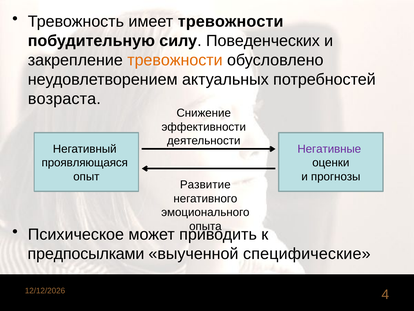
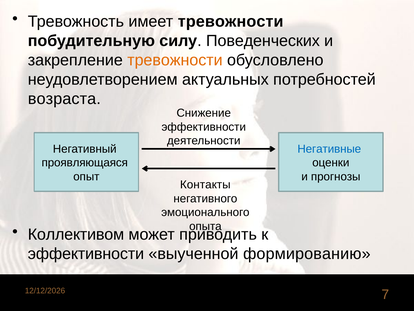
Негативные colour: purple -> blue (329, 149)
Развитие: Развитие -> Контакты (205, 185)
Психическое: Психическое -> Коллективом (76, 234)
предпосылками: предпосылками -> эффективности (86, 253)
специфические: специфические -> формированию (307, 253)
4: 4 -> 7 (385, 294)
